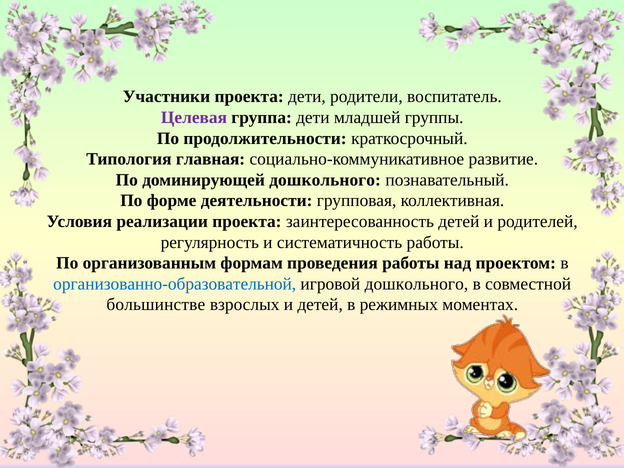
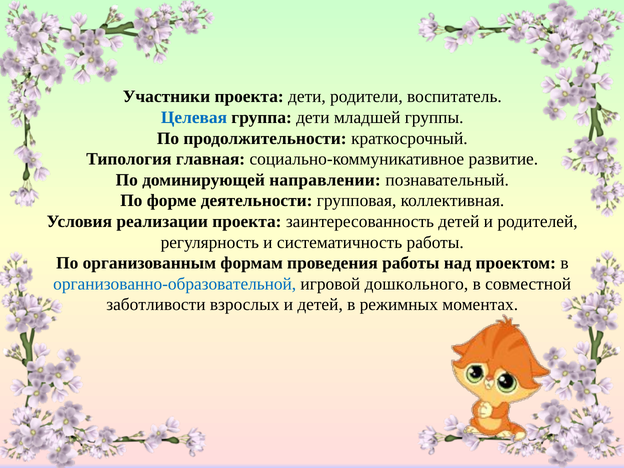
Целевая colour: purple -> blue (194, 117)
доминирующей дошкольного: дошкольного -> направлении (325, 180)
большинстве: большинстве -> заботливости (156, 305)
